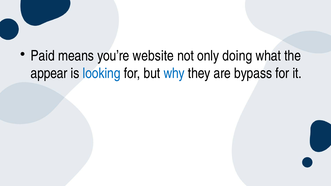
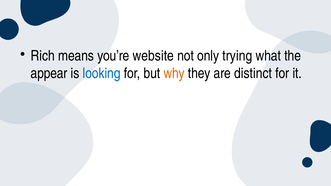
Paid: Paid -> Rich (43, 56)
doing: doing -> trying (237, 56)
why colour: blue -> orange (174, 73)
bypass: bypass -> distinct (253, 73)
